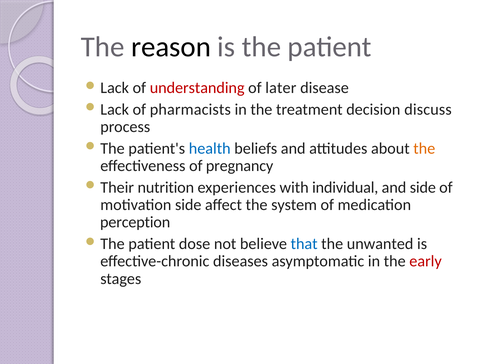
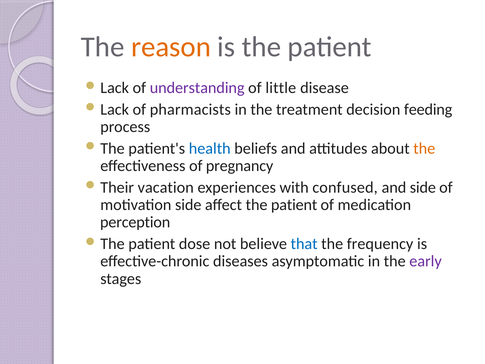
reason colour: black -> orange (171, 47)
understanding colour: red -> purple (197, 88)
later: later -> little (281, 88)
discuss: discuss -> feeding (428, 109)
nutrition: nutrition -> vacation (166, 187)
individual: individual -> confused (345, 187)
affect the system: system -> patient (294, 205)
unwanted: unwanted -> frequency (380, 244)
early colour: red -> purple (426, 261)
